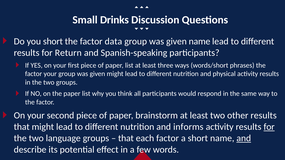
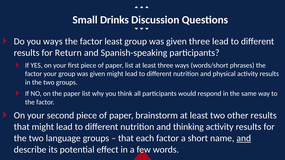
you short: short -> ways (53, 41)
factor data: data -> least (113, 41)
given name: name -> three (199, 41)
informs: informs -> thinking (188, 127)
for underline: present -> none (269, 127)
